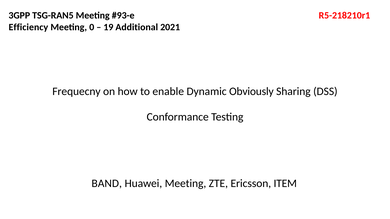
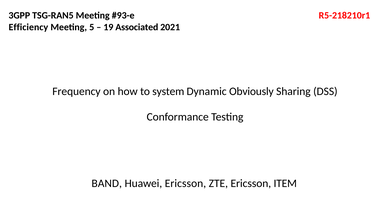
0: 0 -> 5 (92, 27)
Additional: Additional -> Associated (137, 27)
Frequecny: Frequecny -> Frequency (76, 92)
enable: enable -> system (168, 92)
Huawei Meeting: Meeting -> Ericsson (185, 184)
